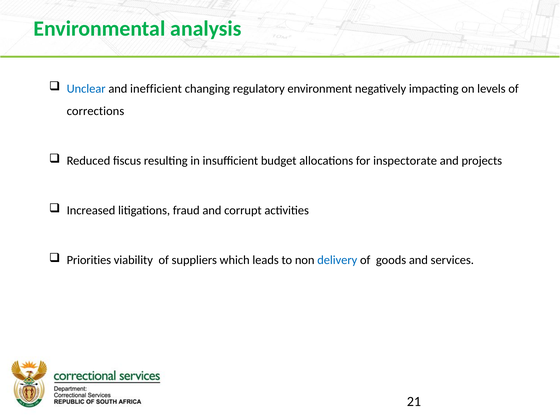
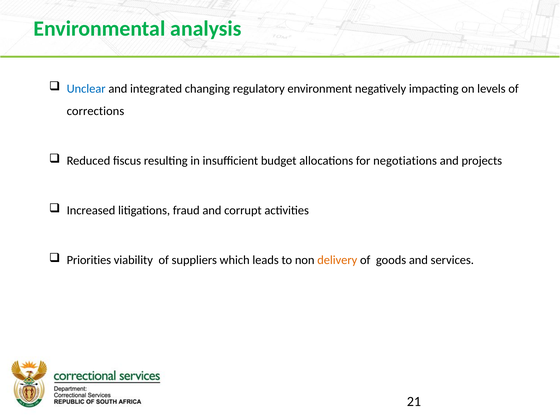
inefficient: inefficient -> integrated (156, 89)
inspectorate: inspectorate -> negotiations (405, 161)
delivery colour: blue -> orange (337, 260)
